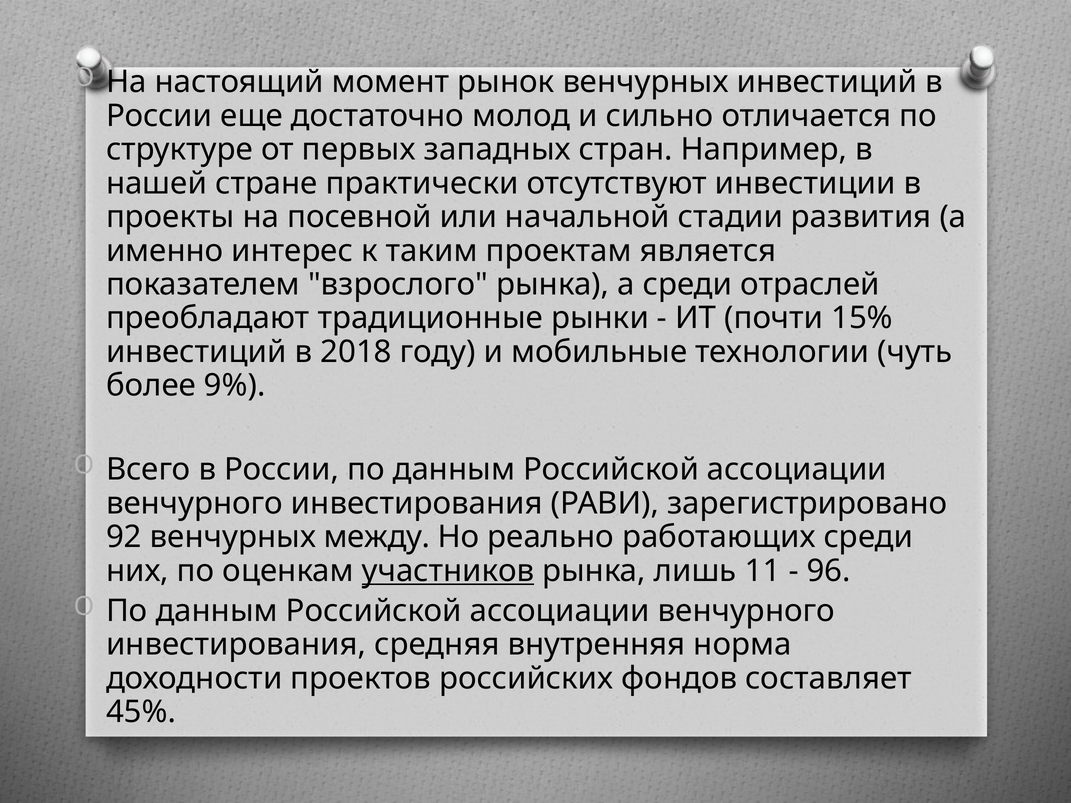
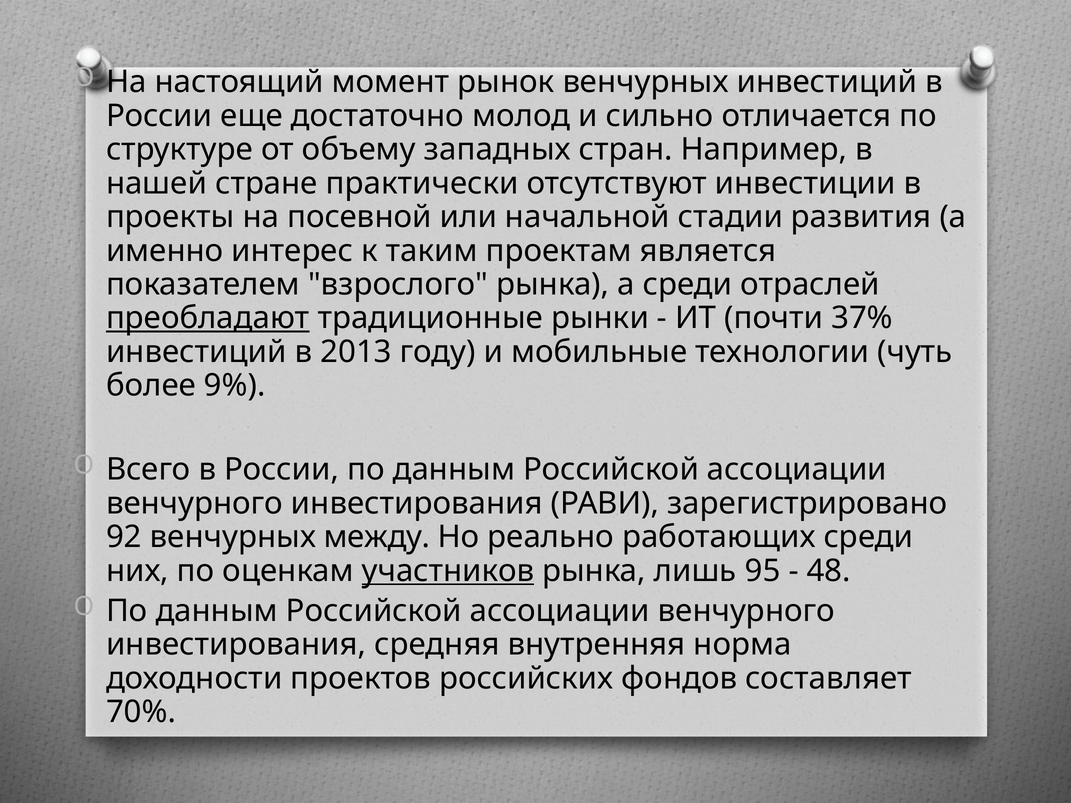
первых: первых -> объему (359, 150)
преобладают underline: none -> present (208, 318)
15%: 15% -> 37% (862, 318)
2018: 2018 -> 2013 (356, 352)
11: 11 -> 95 (763, 571)
96: 96 -> 48 (829, 571)
45%: 45% -> 70% (141, 712)
